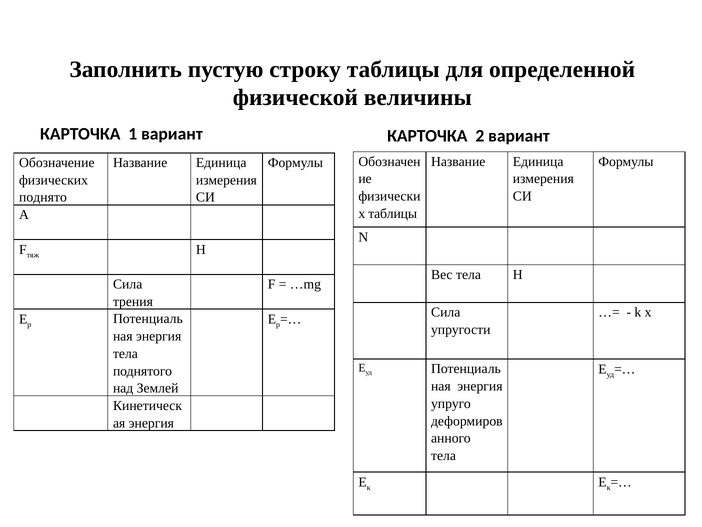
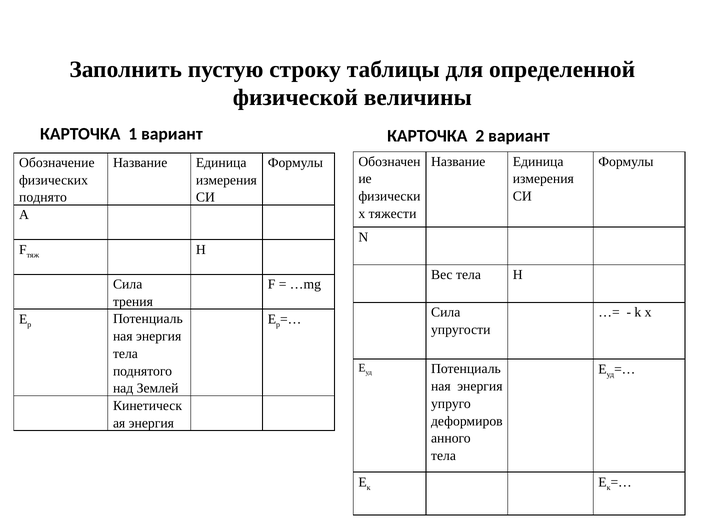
таблицы: таблицы -> тяжести (393, 213)
